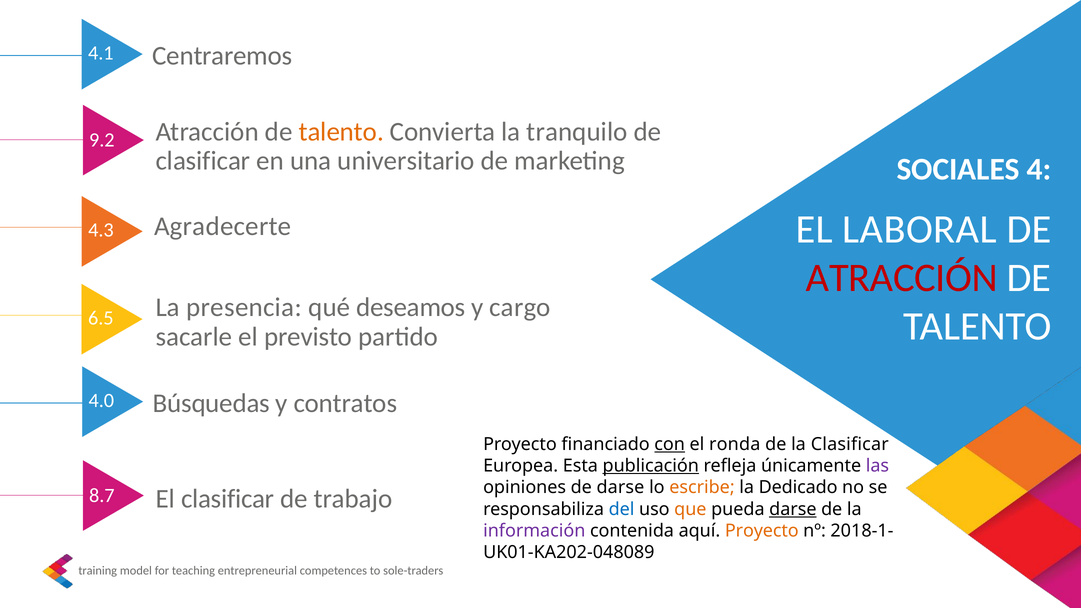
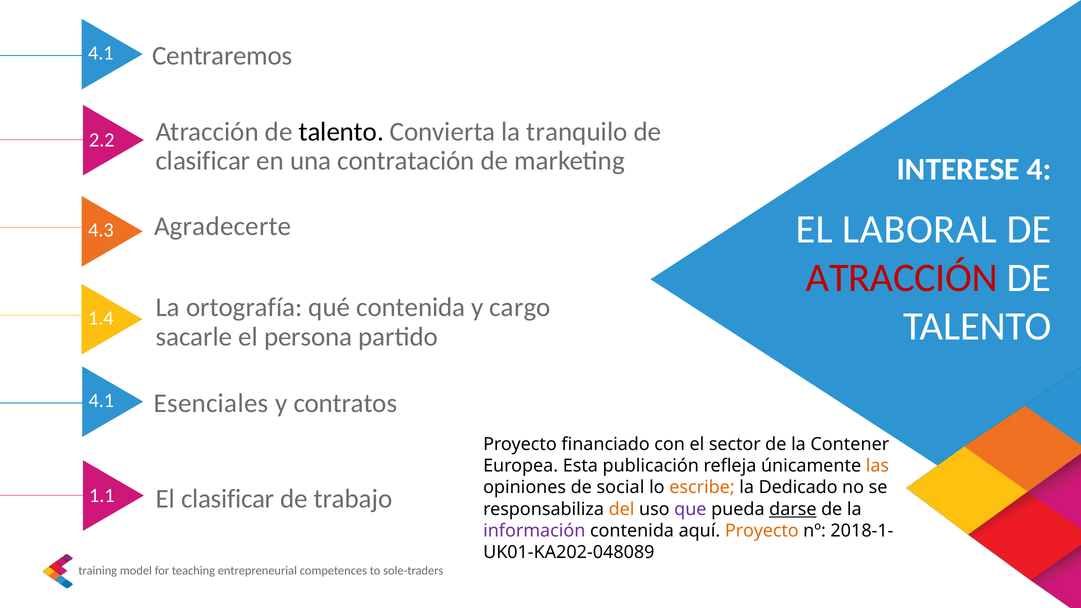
talento colour: orange -> black (341, 132)
9.2: 9.2 -> 2.2 (102, 140)
universitario: universitario -> contratación (406, 161)
SOCIALES: SOCIALES -> INTERESE (958, 170)
6.5: 6.5 -> 1.4 (101, 318)
presencia: presencia -> ortografía (244, 308)
qué deseamos: deseamos -> contenida (411, 308)
previsto: previsto -> persona (308, 337)
4.0: 4.0 -> 4.1 (101, 401)
Búsquedas: Búsquedas -> Esenciales (211, 403)
con underline: present -> none (670, 444)
ronda: ronda -> sector (735, 444)
la Clasificar: Clasificar -> Contener (850, 444)
publicación underline: present -> none (651, 466)
las colour: purple -> orange (877, 466)
de darse: darse -> social (620, 488)
8.7: 8.7 -> 1.1 (102, 496)
del colour: blue -> orange (622, 509)
que colour: orange -> purple (690, 509)
